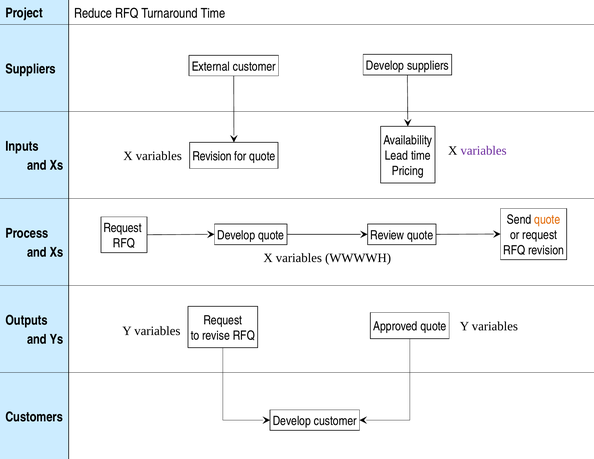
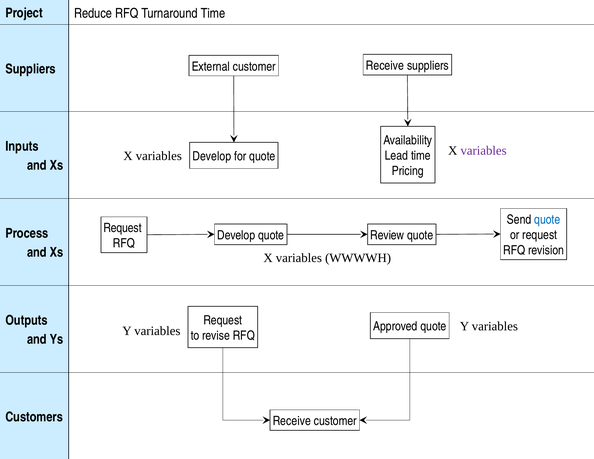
customer Develop: Develop -> Receive (385, 66)
Revision: Revision -> Develop (212, 156)
quote colour: orange -> blue (547, 220)
Develop: Develop -> Receive (292, 421)
